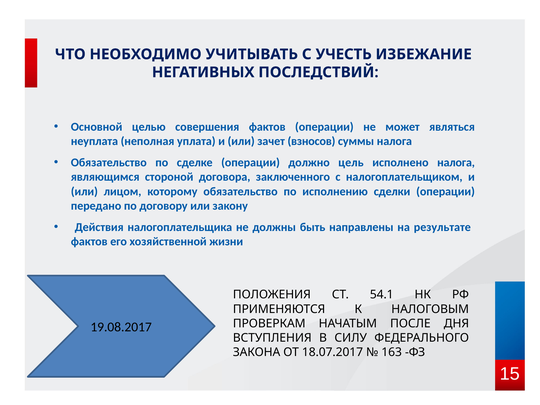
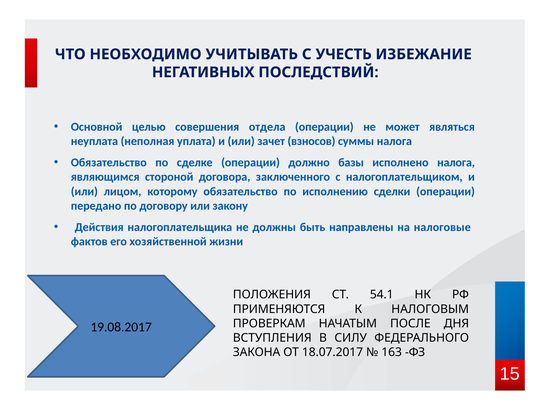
совершения фактов: фактов -> отдела (267, 127)
цель: цель -> базы (351, 163)
результате: результате -> налоговые (442, 227)
